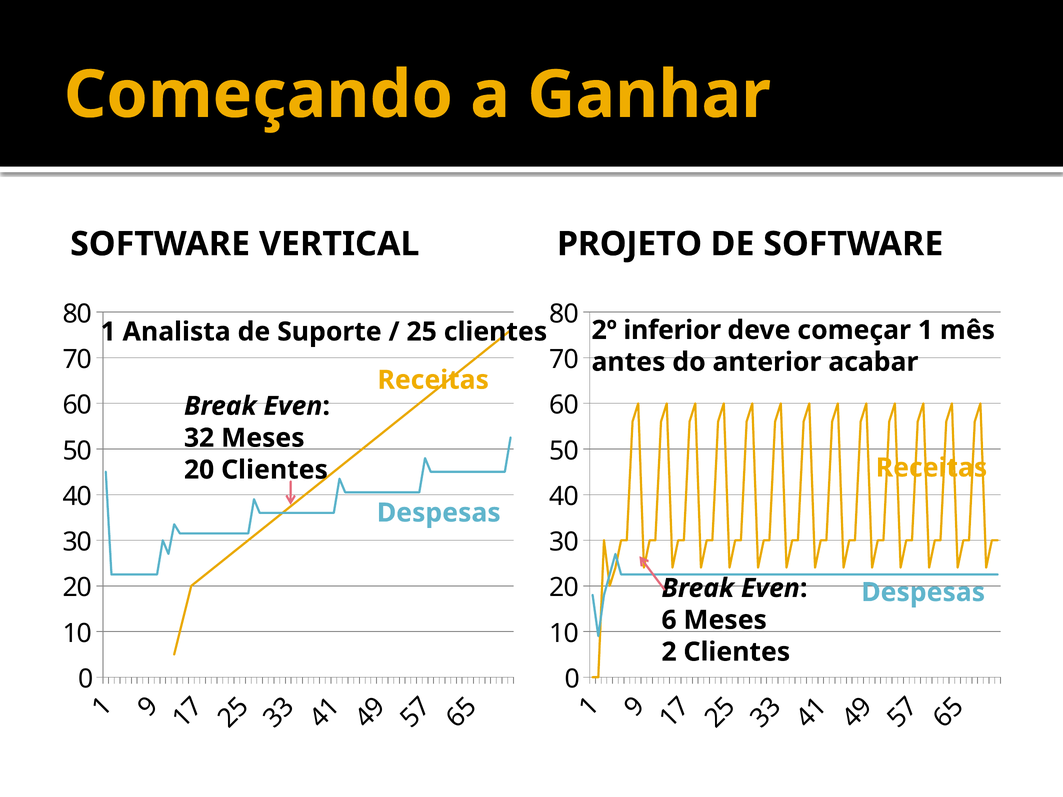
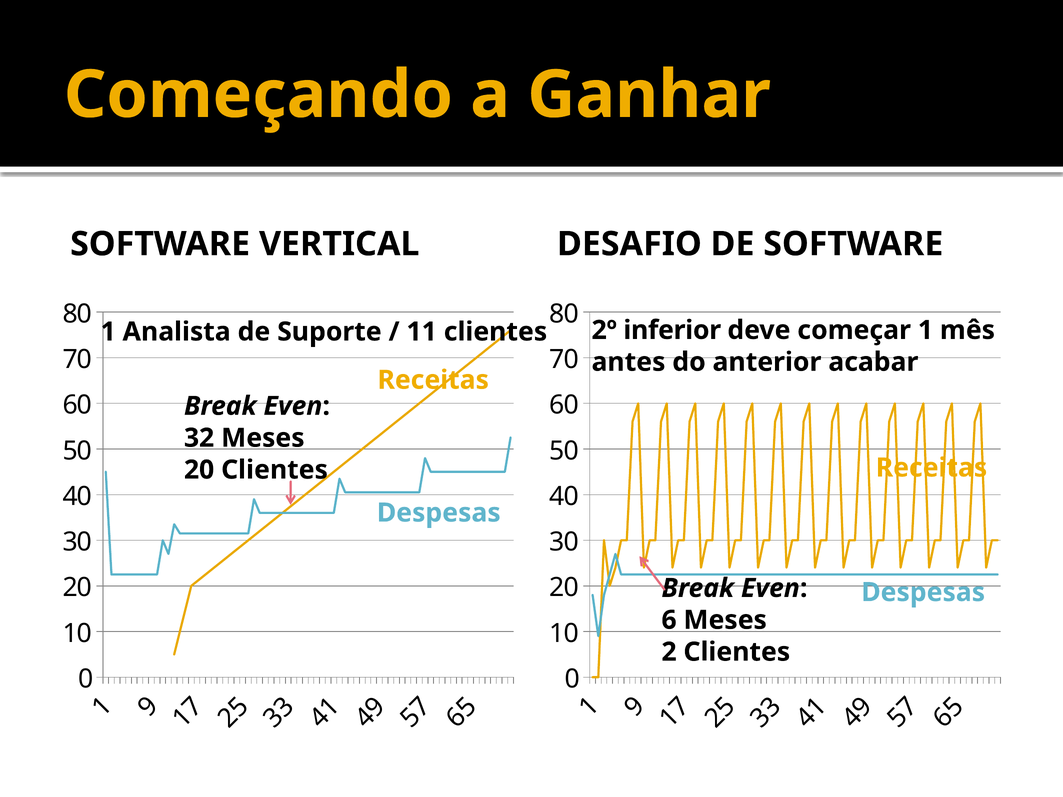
PROJETO: PROJETO -> DESAFIO (629, 244)
25: 25 -> 11 (422, 332)
